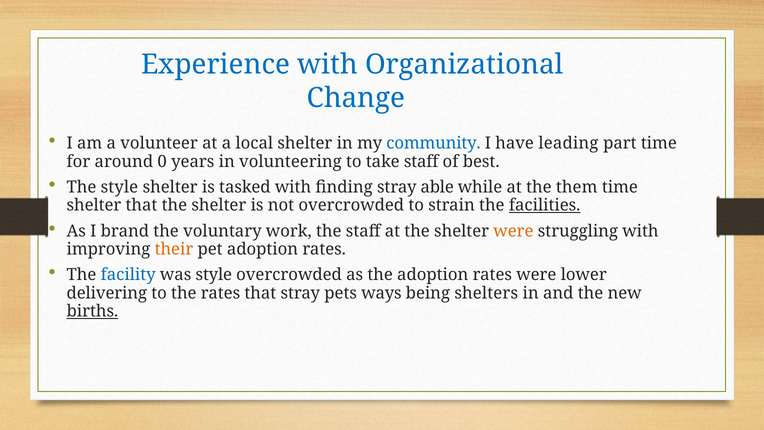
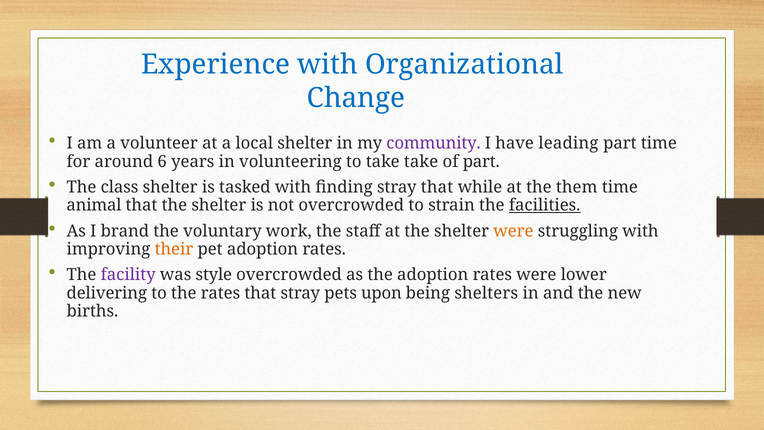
community colour: blue -> purple (434, 143)
0: 0 -> 6 (162, 161)
take staff: staff -> take (421, 161)
of best: best -> part (481, 161)
The style: style -> class (120, 187)
stray able: able -> that (437, 187)
shelter: shelter -> animal (94, 205)
facility colour: blue -> purple (128, 275)
ways: ways -> upon (381, 293)
births underline: present -> none (92, 311)
